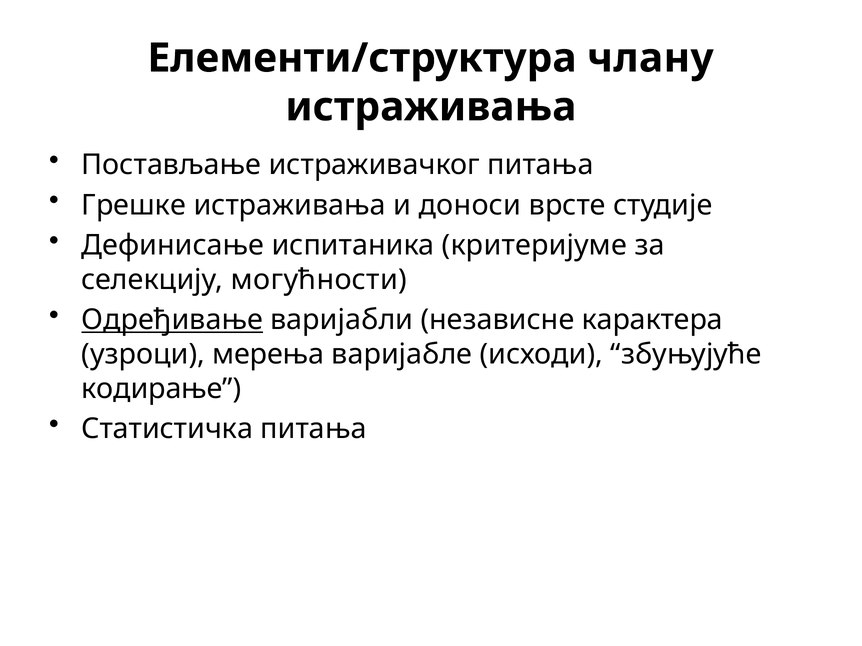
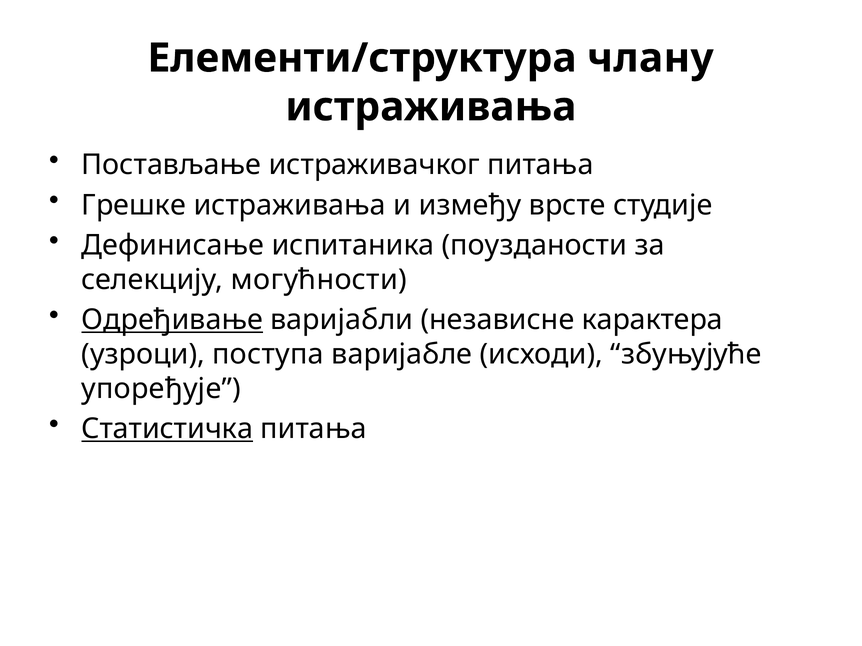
доноси: доноси -> између (470, 205)
критеријуме: критеријуме -> поузданости (534, 245)
мерења: мерења -> поступа (268, 355)
кодирање: кодирање -> упоређује (161, 389)
Статистичка underline: none -> present (167, 429)
